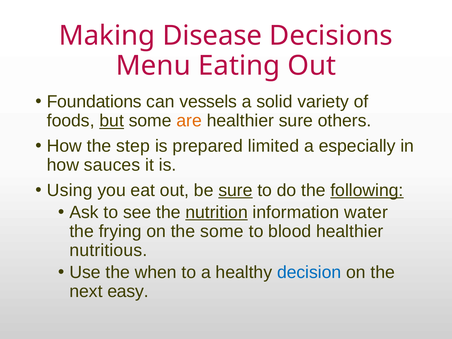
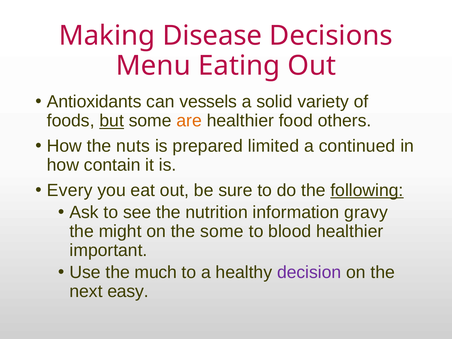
Foundations: Foundations -> Antioxidants (94, 102)
healthier sure: sure -> food (296, 121)
step: step -> nuts (133, 146)
especially: especially -> continued (357, 146)
sauces: sauces -> contain (112, 165)
Using: Using -> Every (70, 190)
sure underline: present -> none (235, 190)
nutrition underline: present -> none (217, 212)
water: water -> gravy (366, 212)
frying: frying -> might (120, 231)
nutritious: nutritious -> important (108, 250)
when: when -> much (156, 272)
decision colour: blue -> purple (309, 272)
